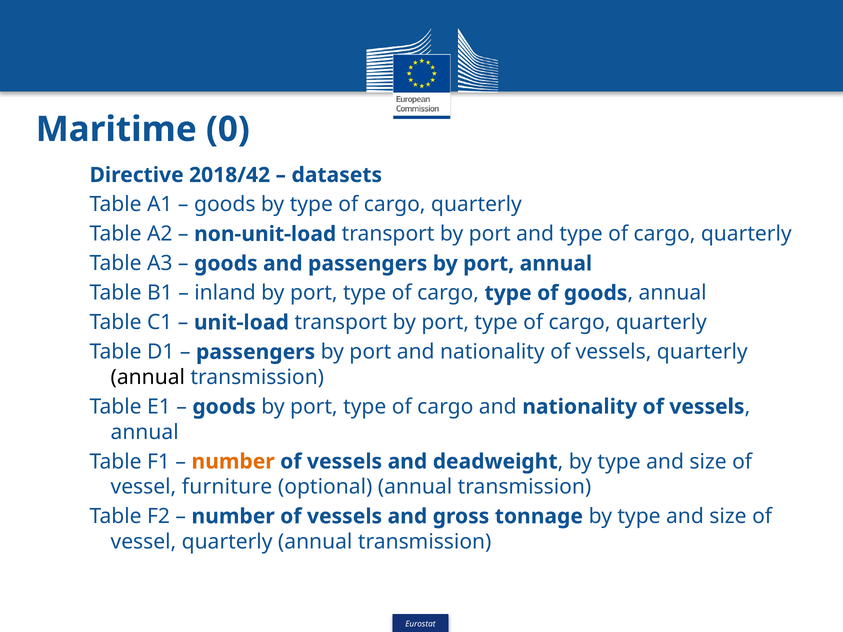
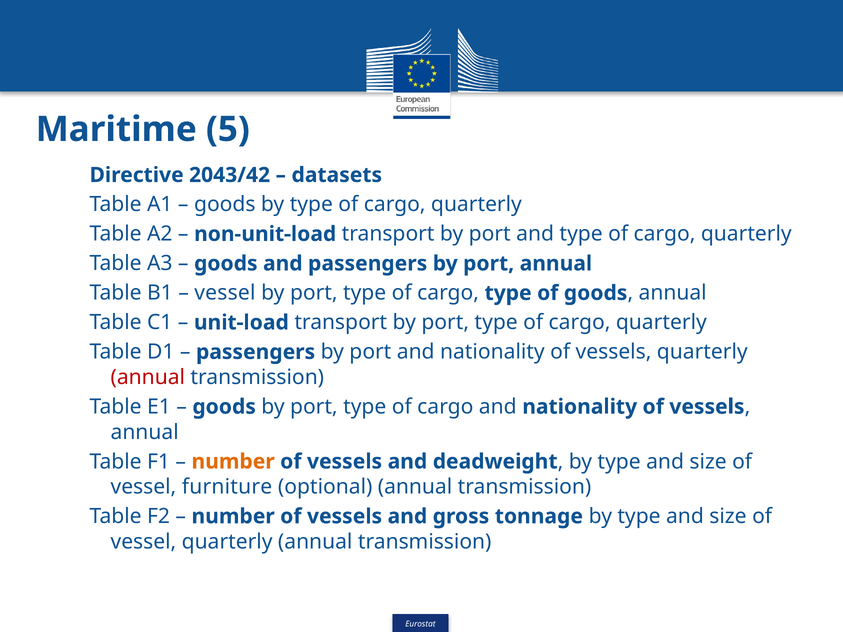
0: 0 -> 5 (228, 129)
2018/42: 2018/42 -> 2043/42 (230, 175)
inland: inland -> vessel (225, 293)
annual colour: black -> red (148, 377)
